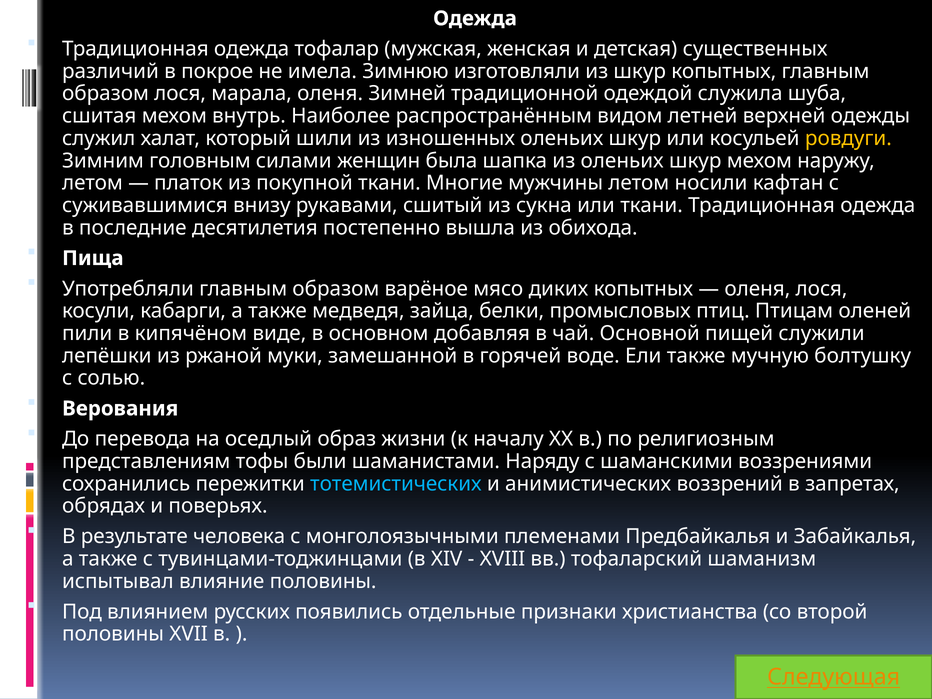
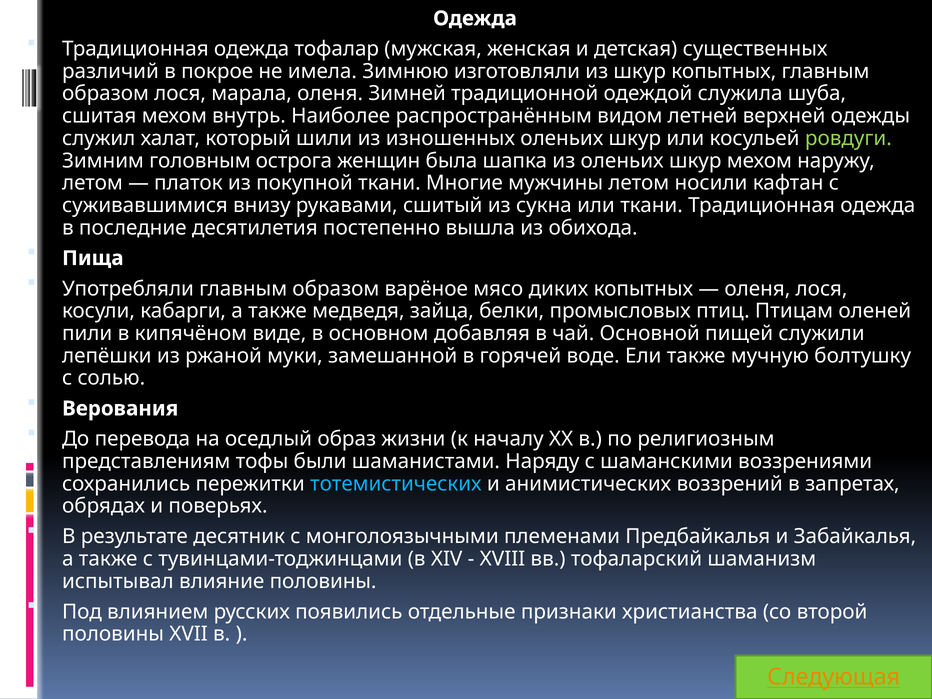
ровдуги colour: yellow -> light green (848, 138)
силами: силами -> острога (294, 161)
человека: человека -> десятник (239, 537)
